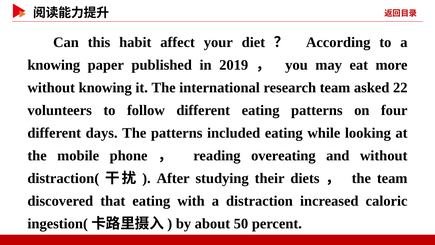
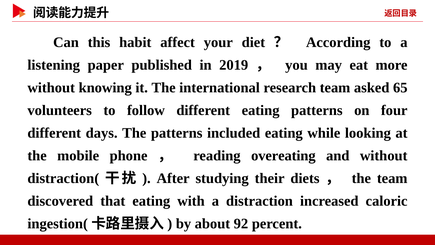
knowing: knowing -> listening (54, 65)
22: 22 -> 65 (400, 88)
50: 50 -> 92 (241, 223)
